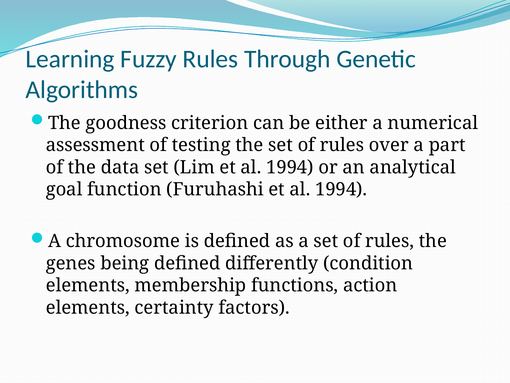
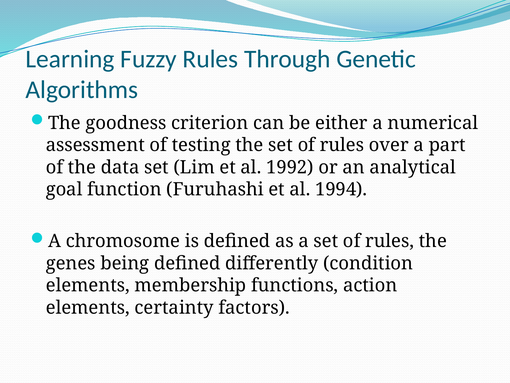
Lim et al 1994: 1994 -> 1992 (290, 167)
